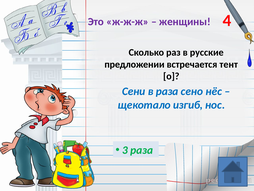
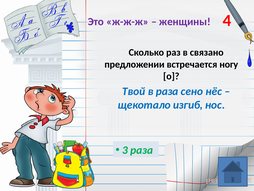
русские: русские -> связано (207, 52)
тент: тент -> ногу (229, 64)
Сени: Сени -> Твой (134, 91)
